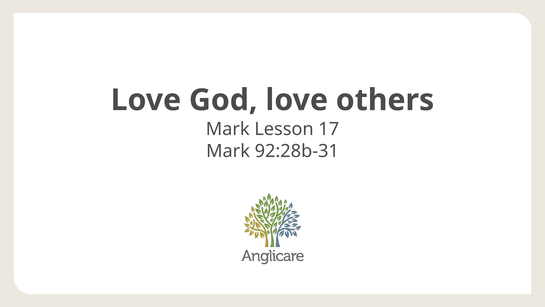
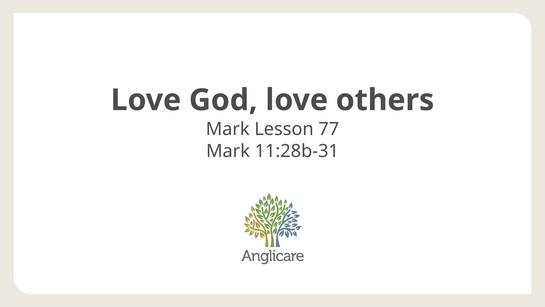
17: 17 -> 77 (329, 129)
92:28b-31: 92:28b-31 -> 11:28b-31 (297, 151)
